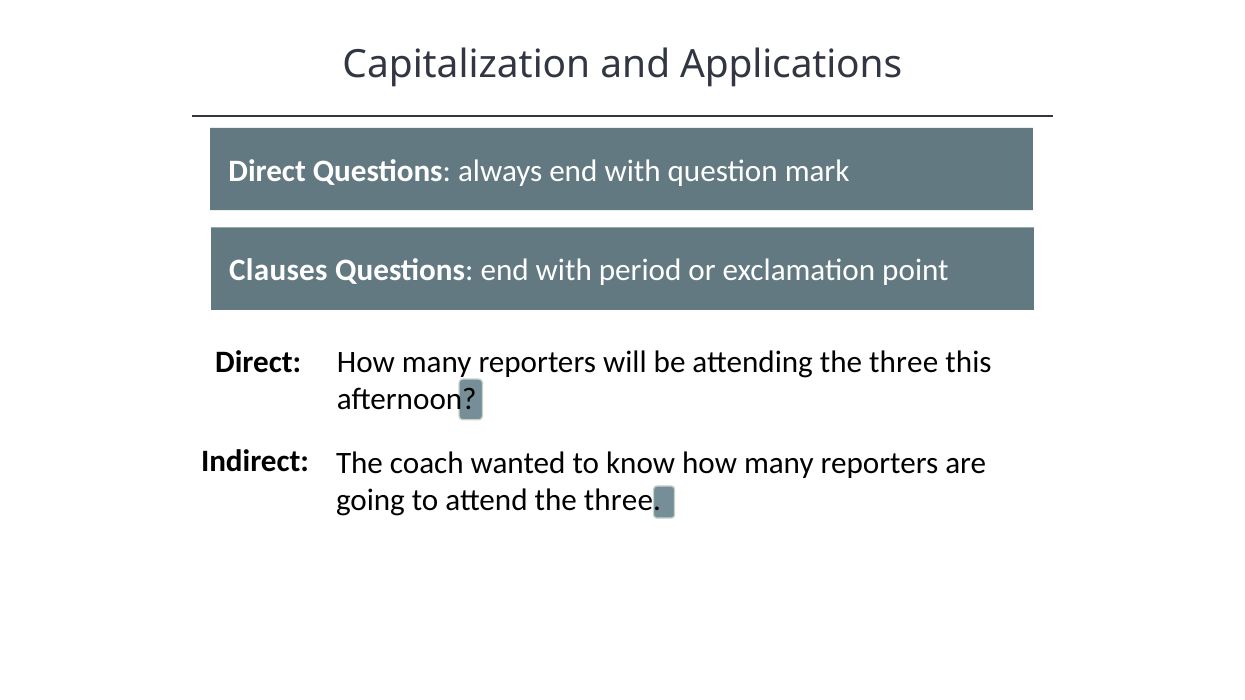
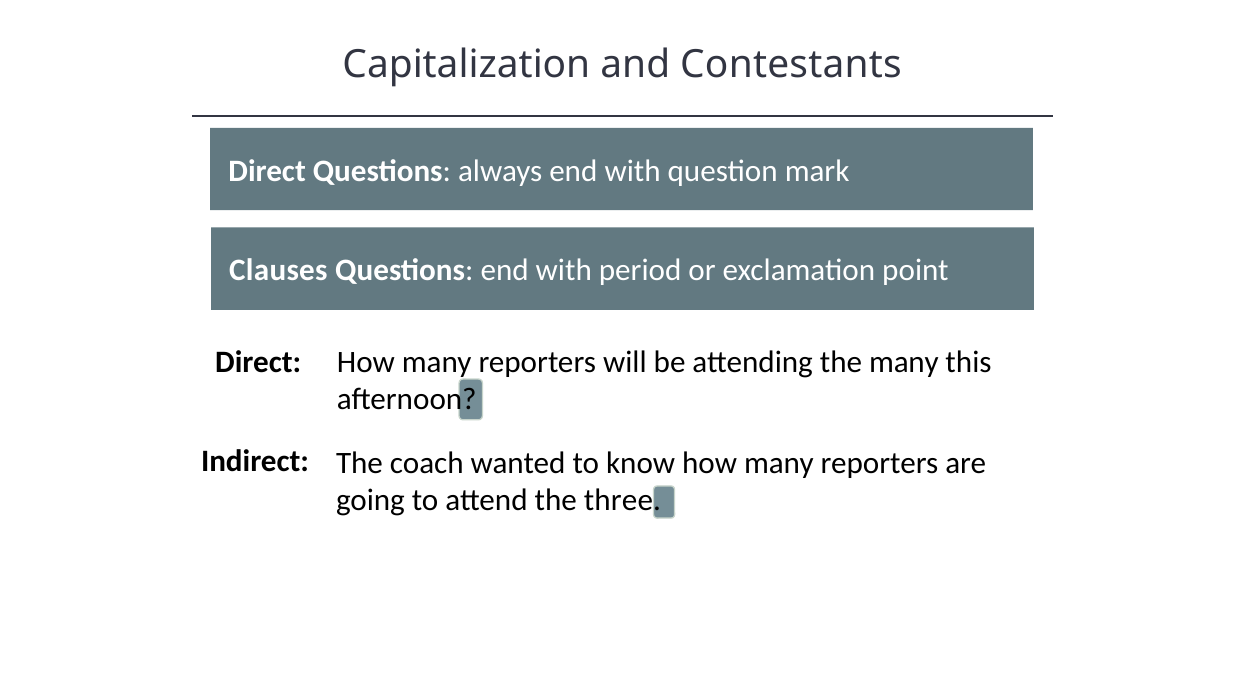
Applications: Applications -> Contestants (791, 65)
attending the three: three -> many (904, 362)
